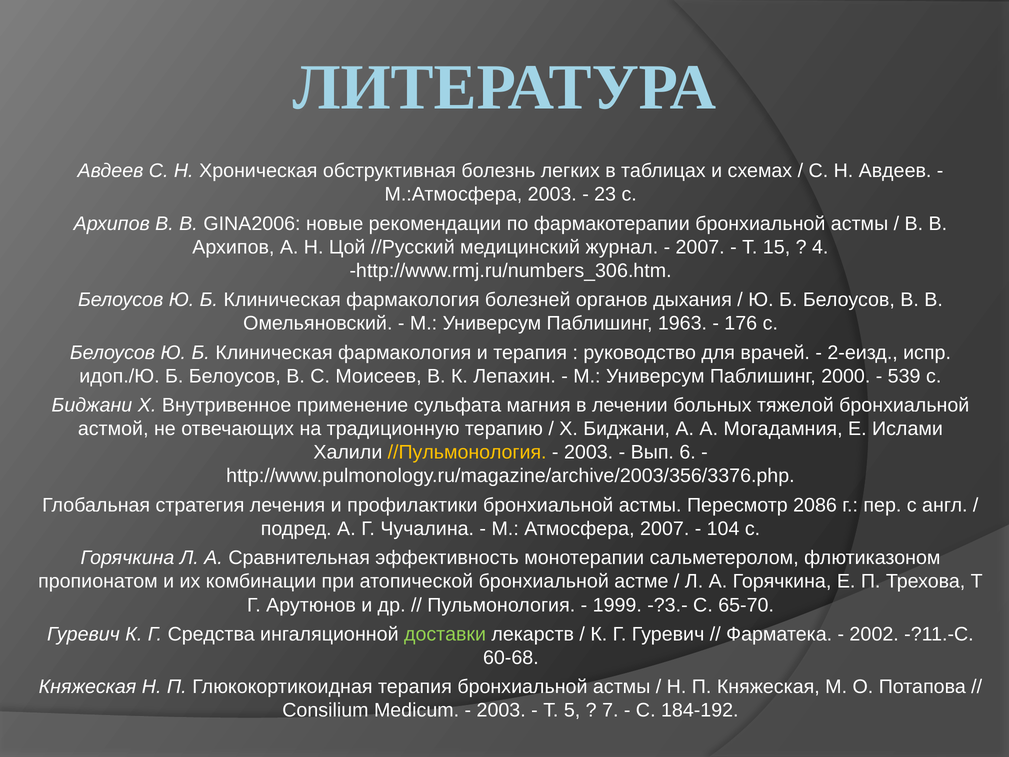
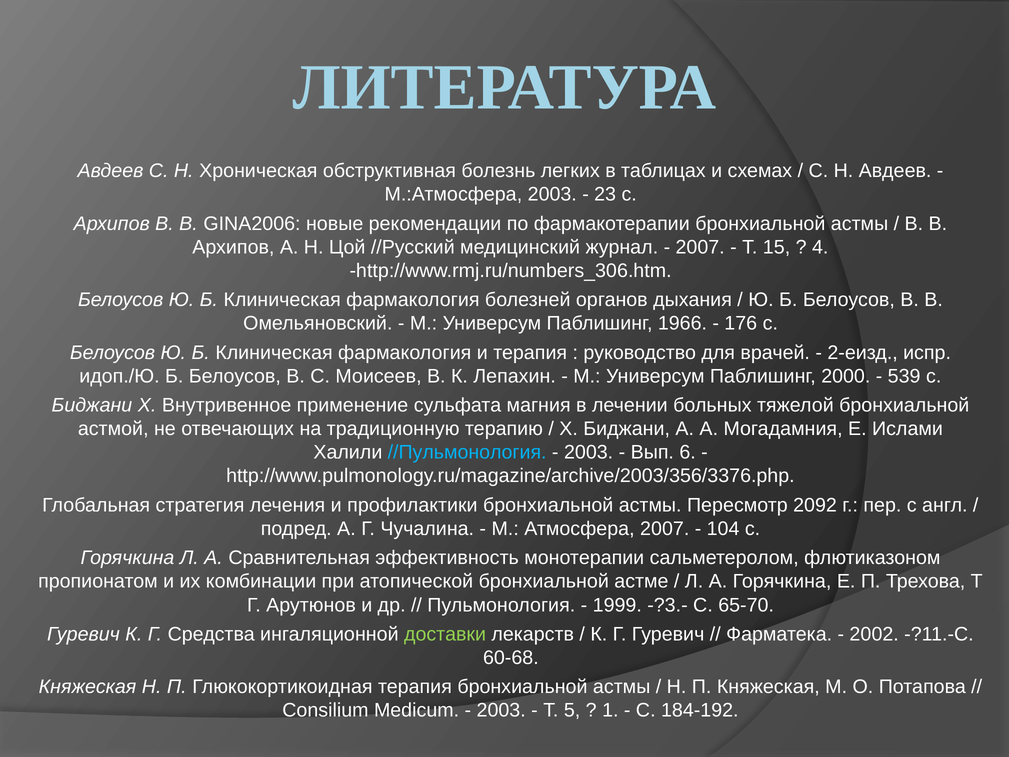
1963: 1963 -> 1966 (682, 323)
//Пульмонология colour: yellow -> light blue (467, 452)
2086: 2086 -> 2092 (815, 505)
7: 7 -> 1 (610, 710)
